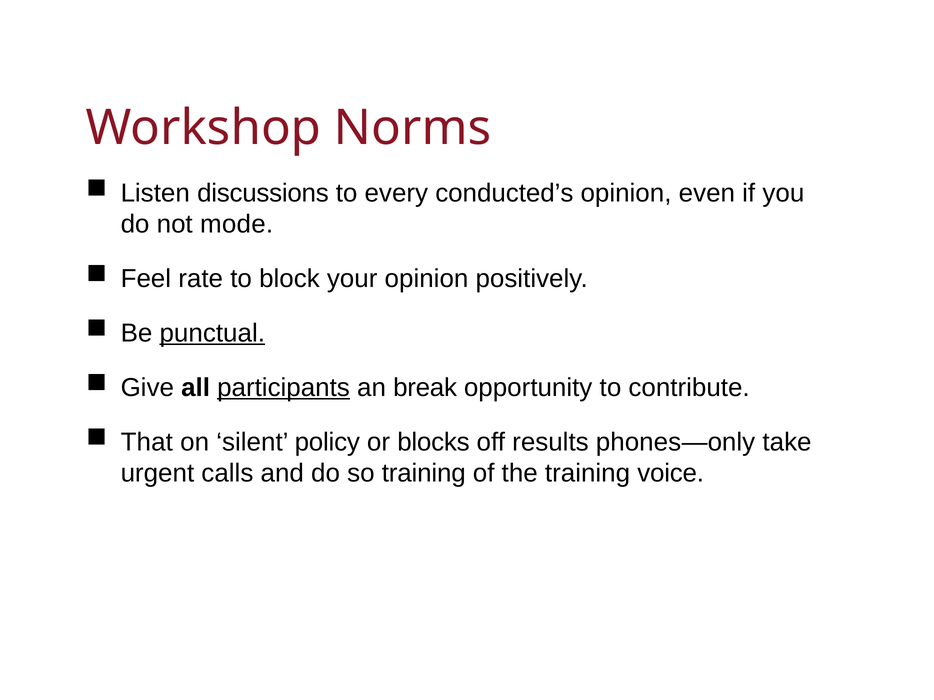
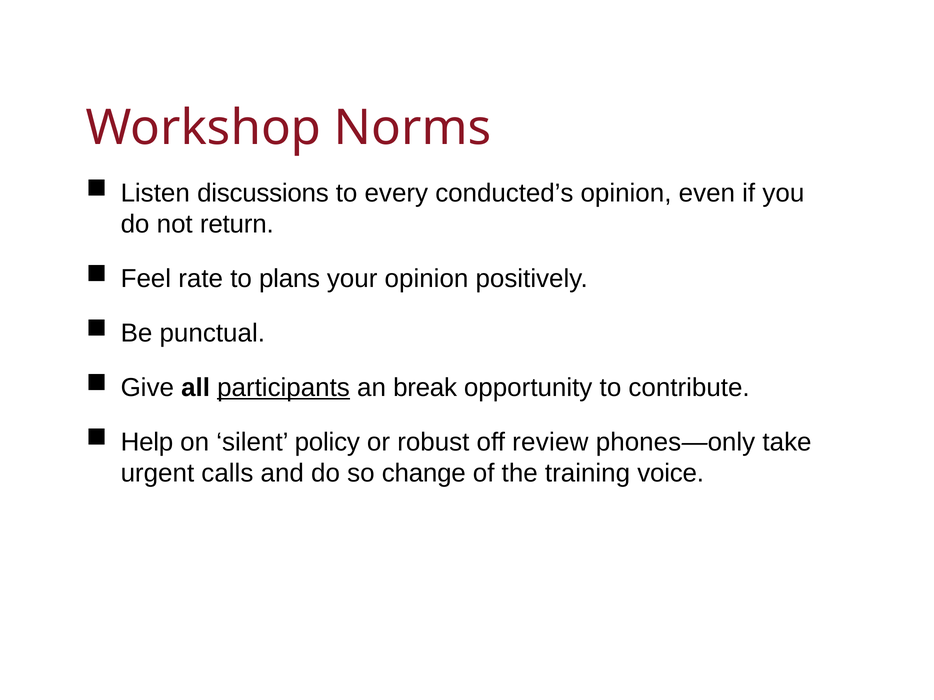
mode: mode -> return (237, 224)
block: block -> plans (290, 279)
punctual underline: present -> none (212, 333)
That: That -> Help (147, 442)
blocks: blocks -> robust (433, 442)
results: results -> review (550, 442)
so training: training -> change (424, 474)
